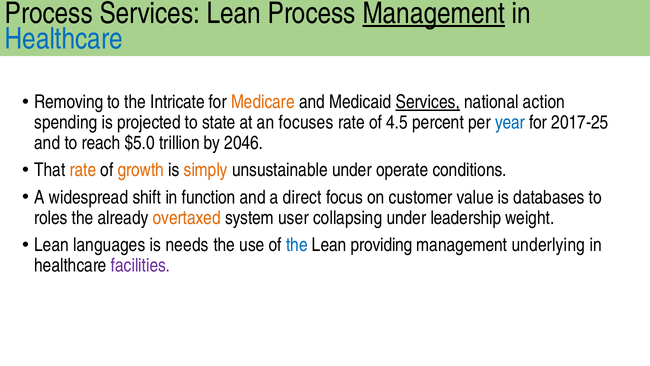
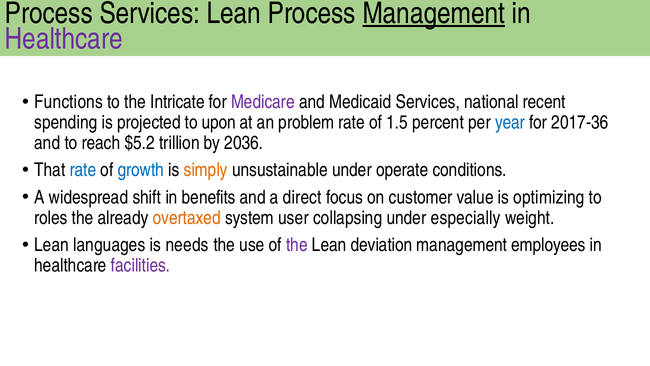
Healthcare colour: blue -> purple (64, 39)
Removing: Removing -> Functions (69, 102)
Medicare colour: orange -> purple (263, 102)
Services underline: present -> none (428, 102)
action: action -> recent (544, 102)
state: state -> upon (219, 122)
focuses: focuses -> problem (306, 122)
4.5: 4.5 -> 1.5 (397, 122)
2017-25: 2017-25 -> 2017-36 (580, 122)
$5.0: $5.0 -> $5.2 (140, 143)
2046: 2046 -> 2036 (244, 143)
rate colour: orange -> blue (83, 170)
growth colour: orange -> blue (141, 170)
function: function -> benefits (209, 197)
databases: databases -> optimizing (549, 197)
leadership: leadership -> especially (466, 218)
the colour: blue -> purple (297, 245)
providing: providing -> deviation (382, 245)
underlying: underlying -> employees (549, 245)
